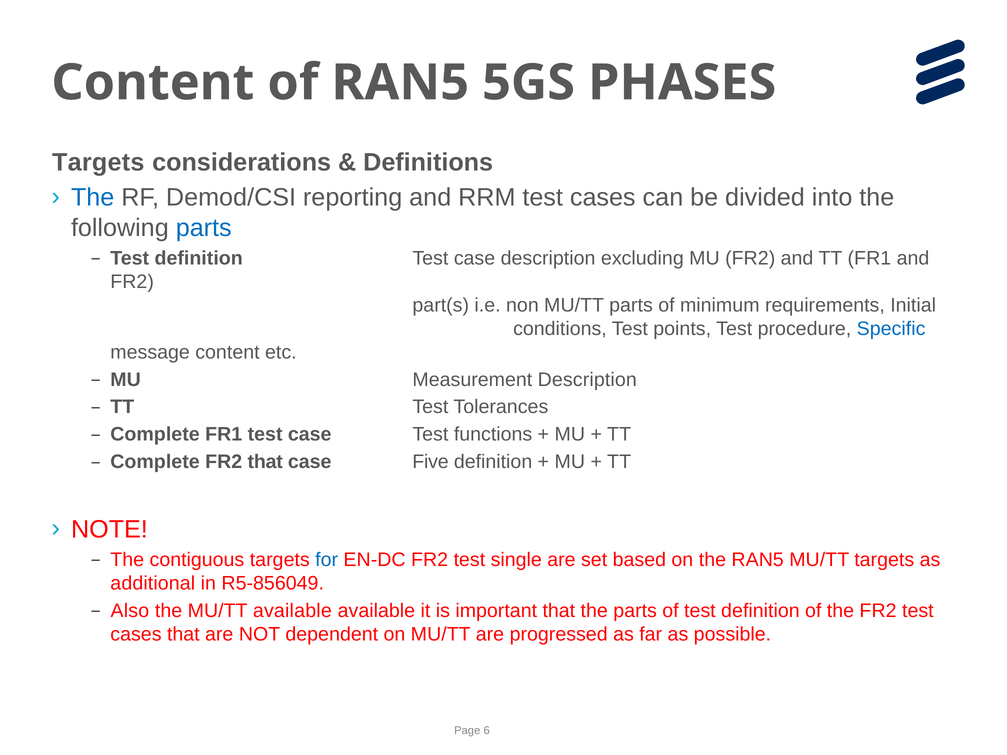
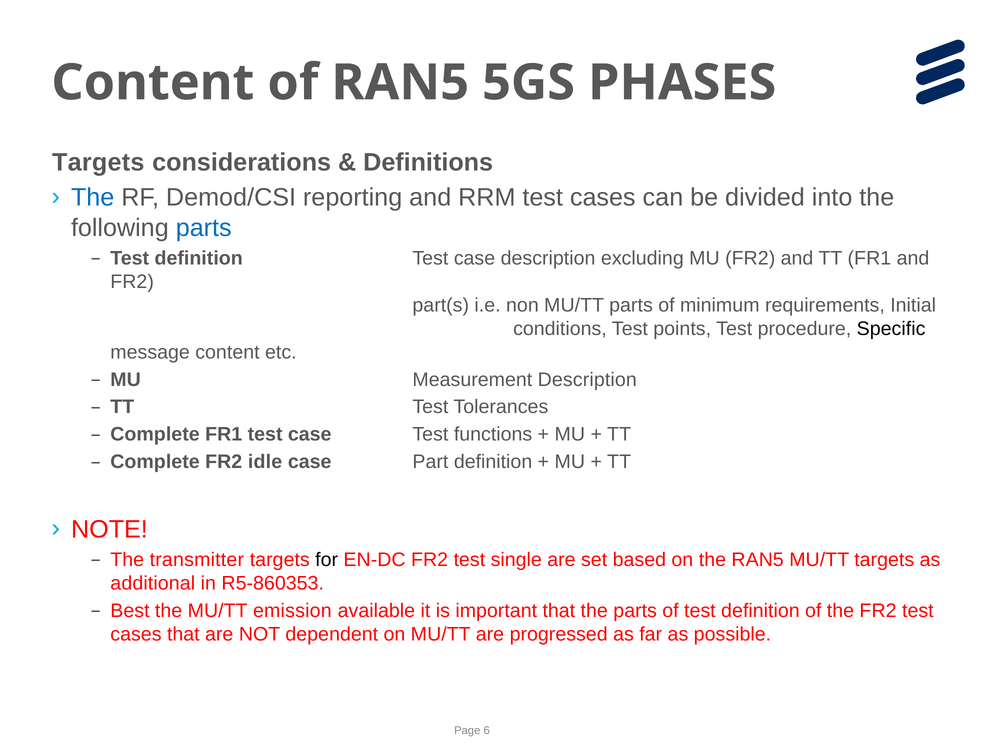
Specific colour: blue -> black (891, 329)
FR2 that: that -> idle (265, 462)
Five: Five -> Part (430, 462)
contiguous: contiguous -> transmitter (197, 560)
for colour: blue -> black (327, 560)
R5-856049: R5-856049 -> R5-860353 (273, 583)
Also: Also -> Best (130, 611)
MU/TT available: available -> emission (292, 611)
